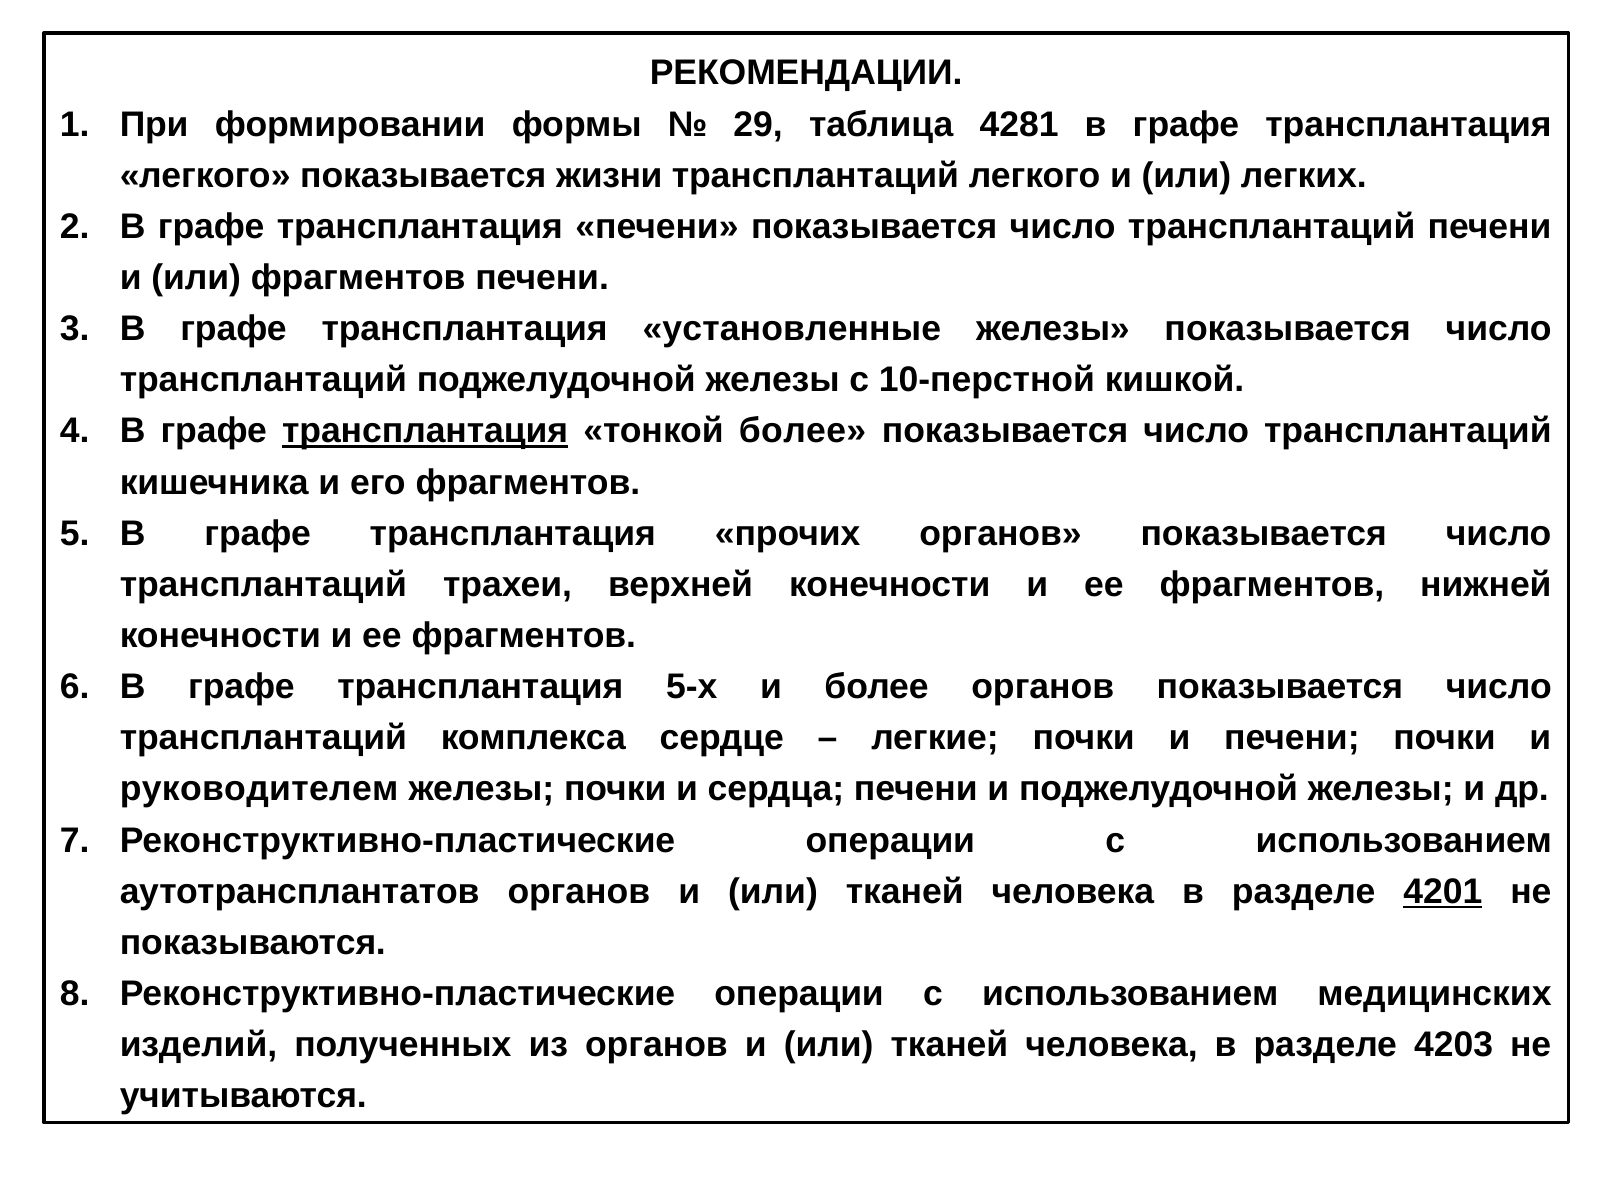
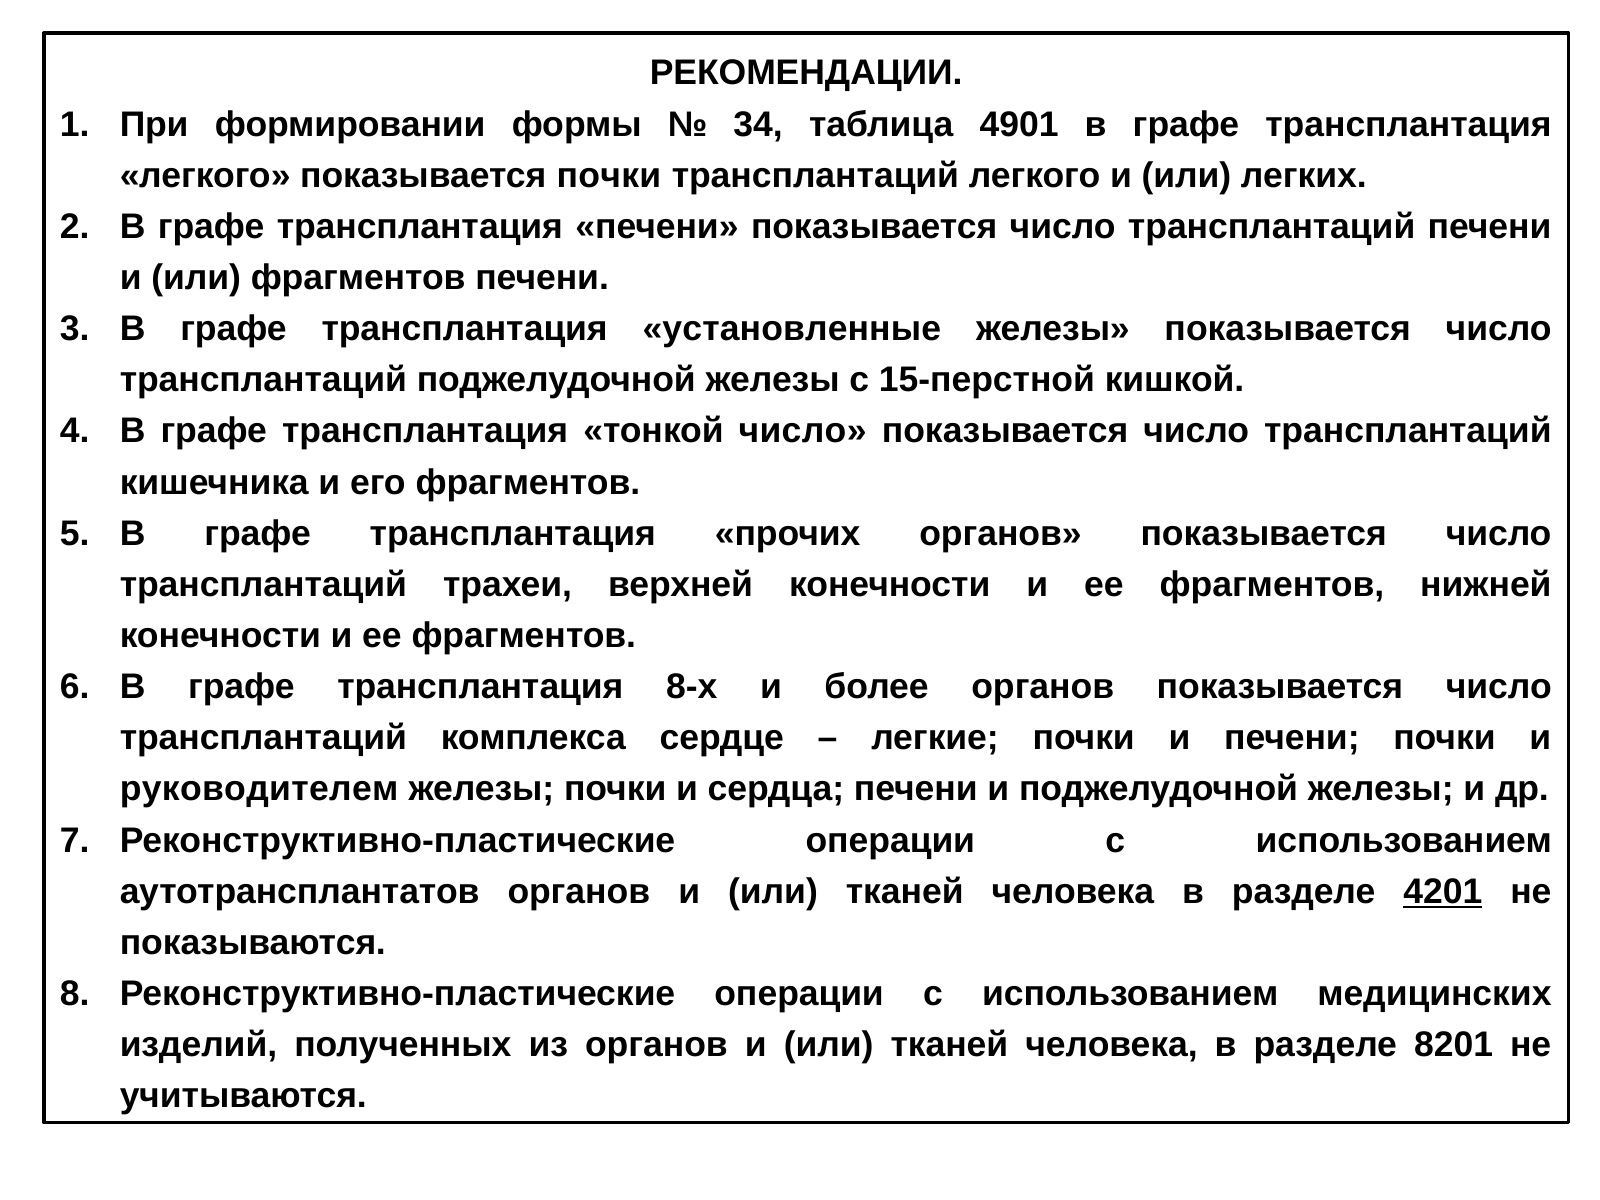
29: 29 -> 34 (758, 124)
4281: 4281 -> 4901 (1019, 124)
показывается жизни: жизни -> почки (609, 175)
10-перстной: 10-перстной -> 15-перстной (987, 380)
трансплантация underline: present -> none (425, 431)
тонкой более: более -> число (803, 431)
5-х: 5-х -> 8-х (692, 687)
4203: 4203 -> 8201 (1454, 1045)
